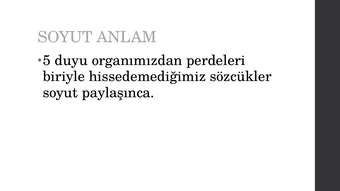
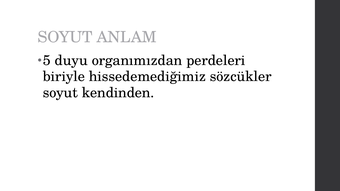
paylaşınca: paylaşınca -> kendinden (118, 93)
